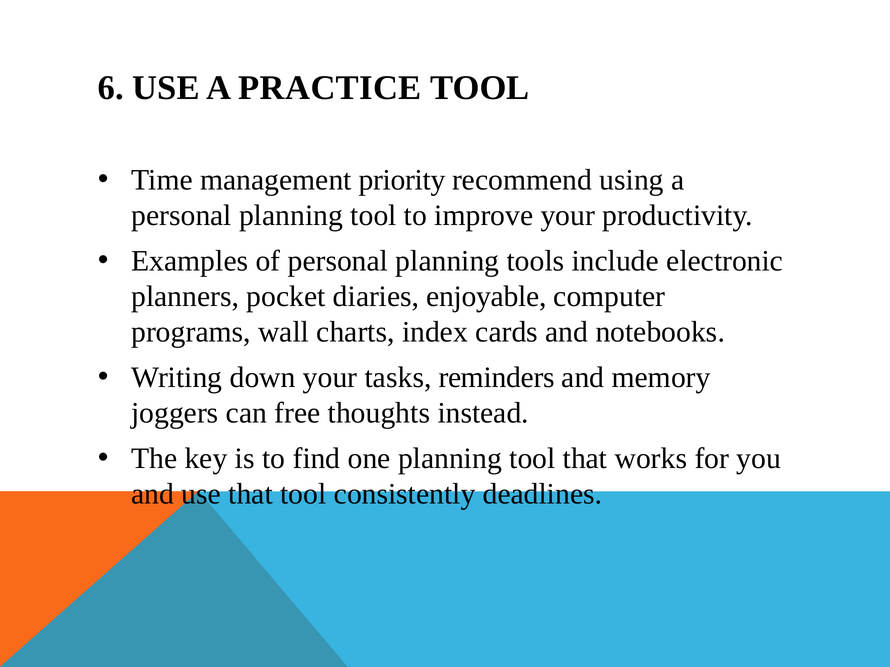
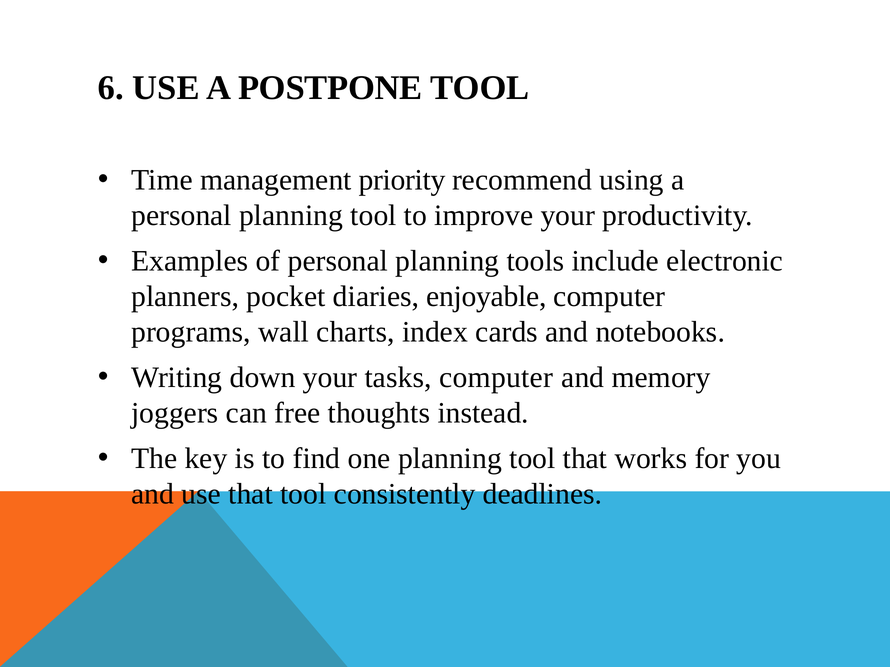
PRACTICE: PRACTICE -> POSTPONE (330, 88)
tasks reminders: reminders -> computer (496, 378)
